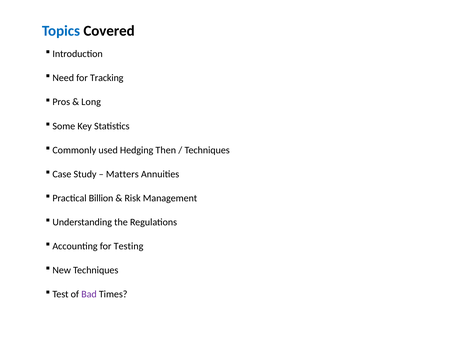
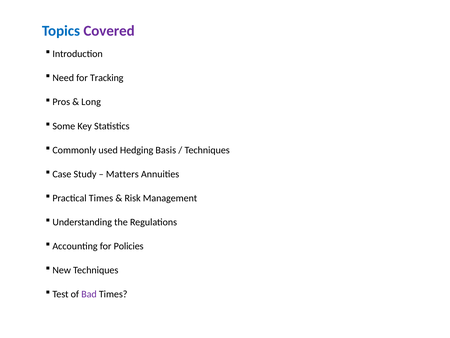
Covered colour: black -> purple (109, 31)
Then: Then -> Basis (166, 150)
Practical Billion: Billion -> Times (101, 198)
Testing: Testing -> Policies (129, 246)
